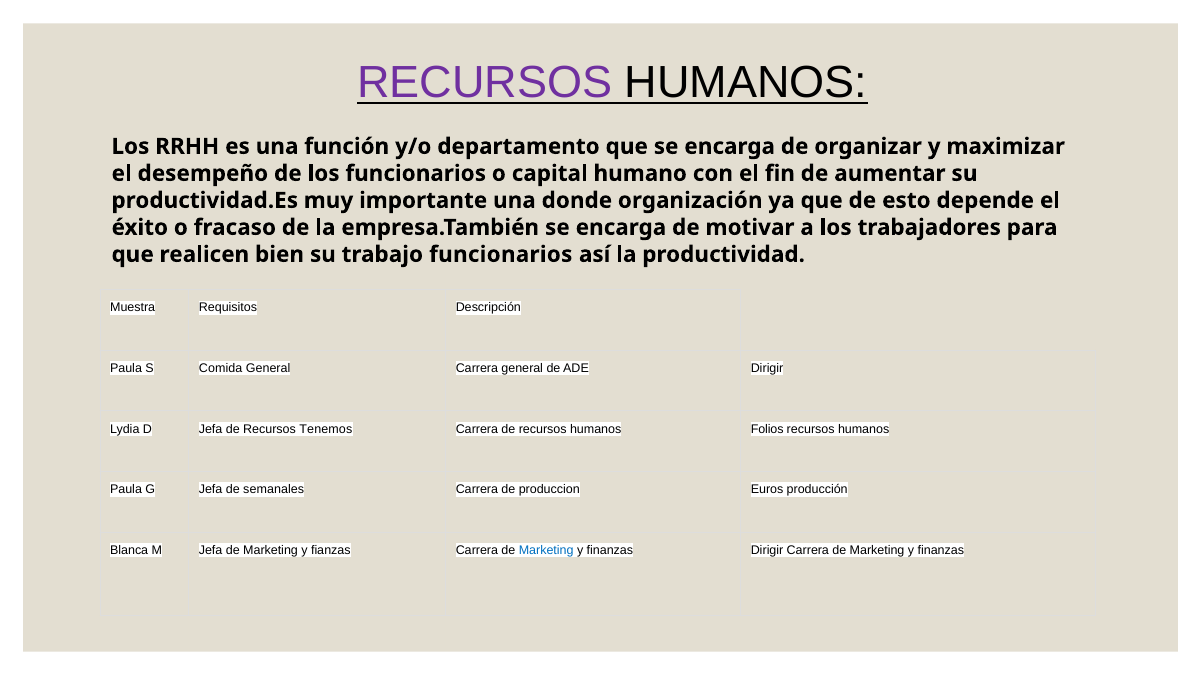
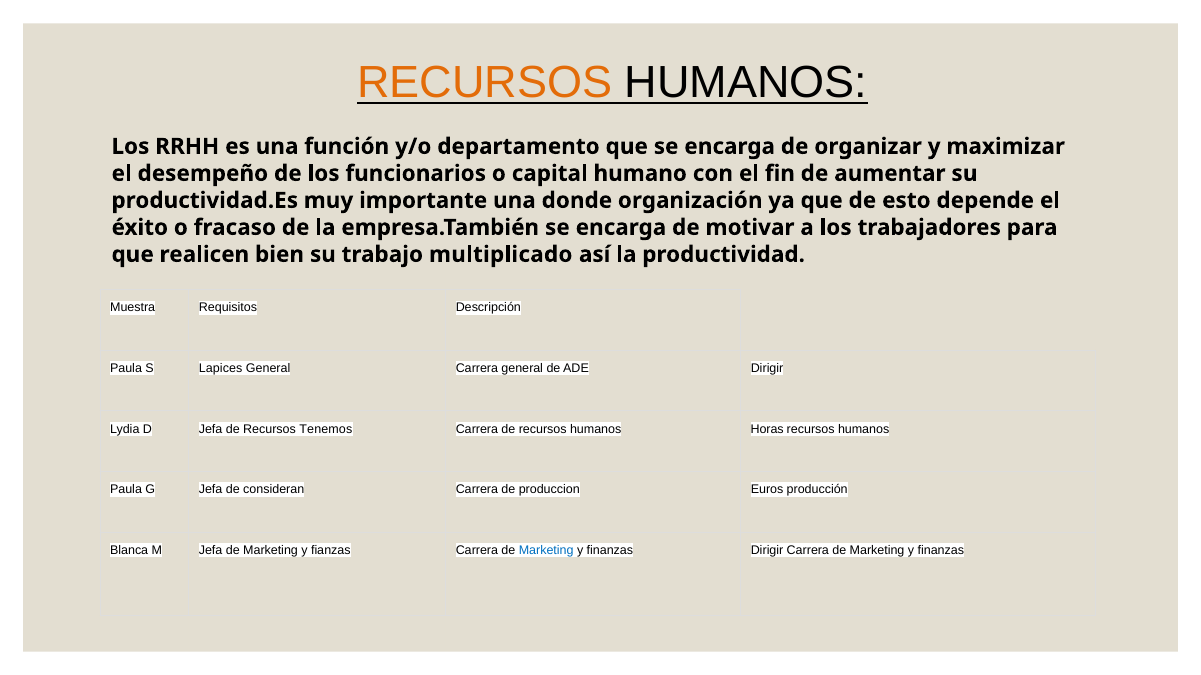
RECURSOS colour: purple -> orange (485, 83)
trabajo funcionarios: funcionarios -> multiplicado (501, 255)
Comida: Comida -> Lapices (221, 369)
Folios: Folios -> Horas (767, 429)
semanales: semanales -> consideran (274, 490)
